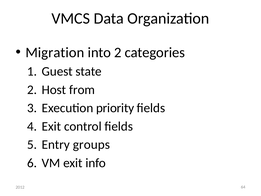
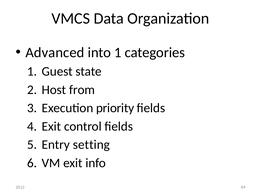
Migration: Migration -> Advanced (55, 52)
into 2: 2 -> 1 (118, 52)
groups: groups -> setting (91, 144)
